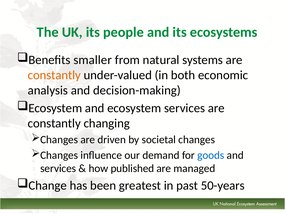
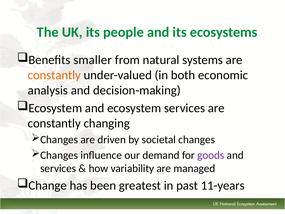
goods colour: blue -> purple (211, 155)
published: published -> variability (132, 168)
50-years: 50-years -> 11-years (223, 185)
